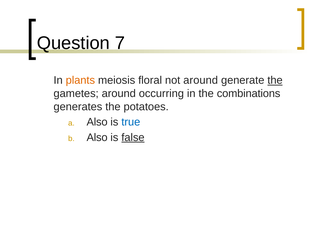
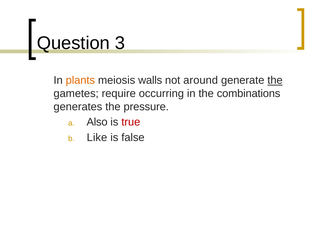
7: 7 -> 3 (120, 43)
floral: floral -> walls (150, 80)
gametes around: around -> require (119, 93)
potatoes: potatoes -> pressure (146, 107)
true colour: blue -> red (131, 122)
Also: Also -> Like (97, 137)
false underline: present -> none (133, 137)
